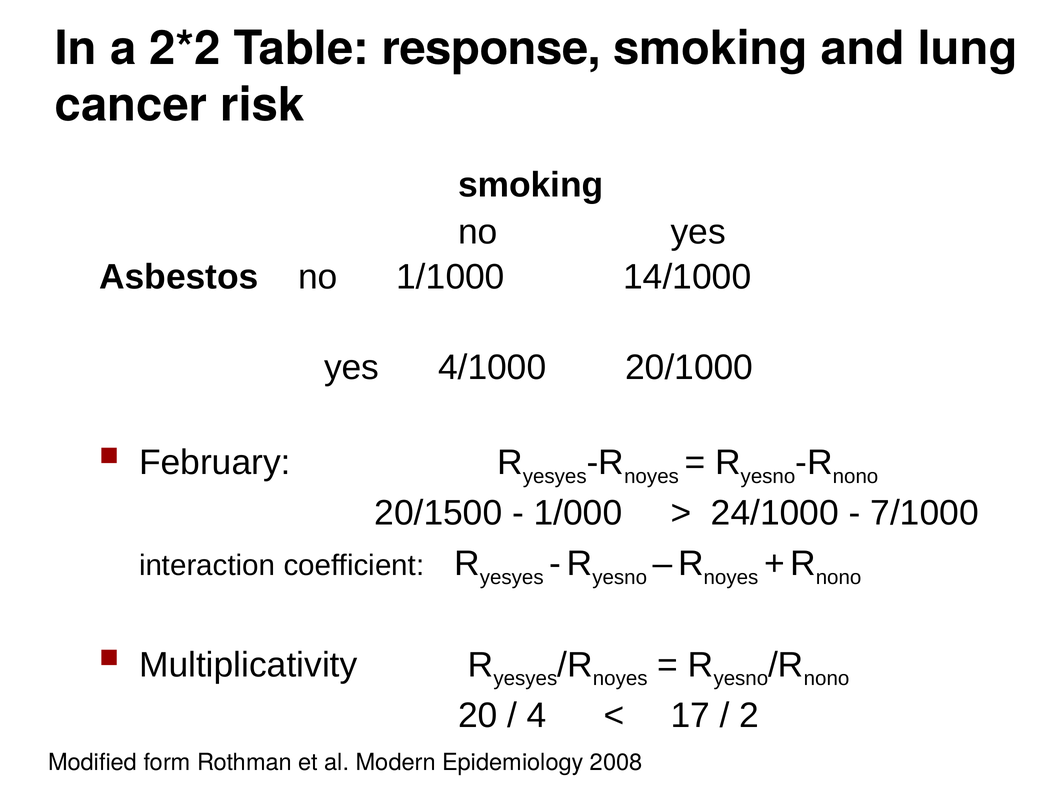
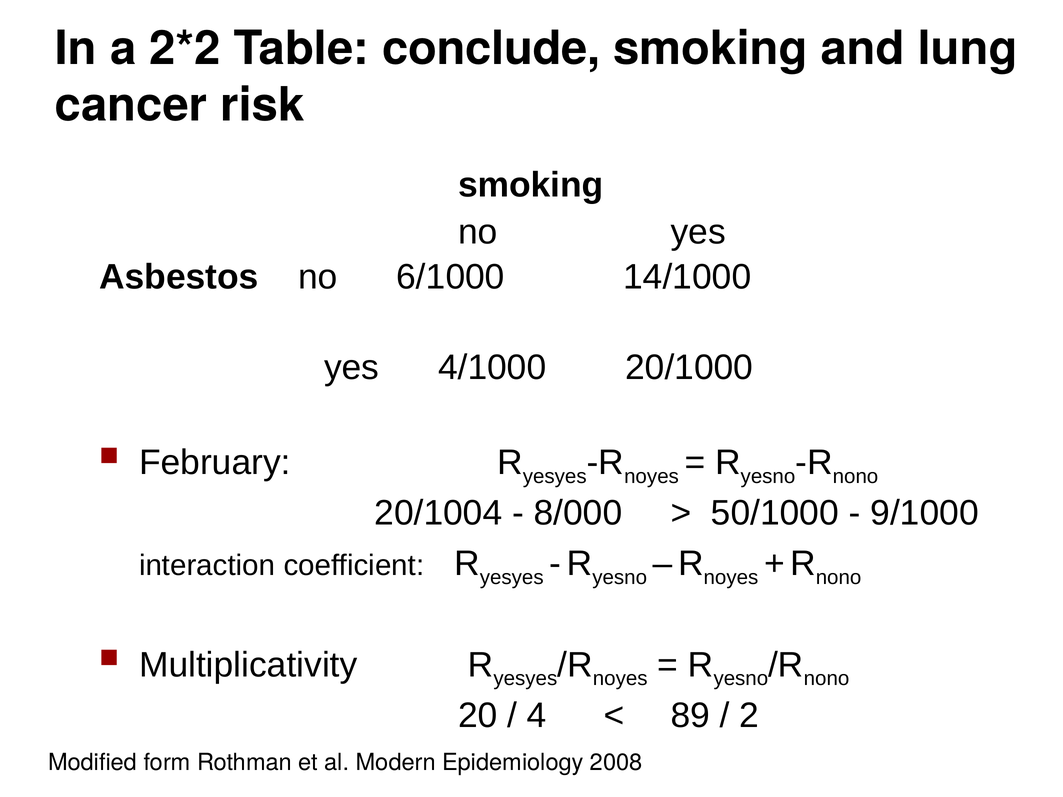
response: response -> conclude (491, 49)
1/1000: 1/1000 -> 6/1000 (450, 277)
20/1500: 20/1500 -> 20/1004 (438, 513)
1/000: 1/000 -> 8/000 (578, 513)
24/1000: 24/1000 -> 50/1000 (775, 513)
7/1000: 7/1000 -> 9/1000 (925, 513)
17: 17 -> 89 (690, 716)
